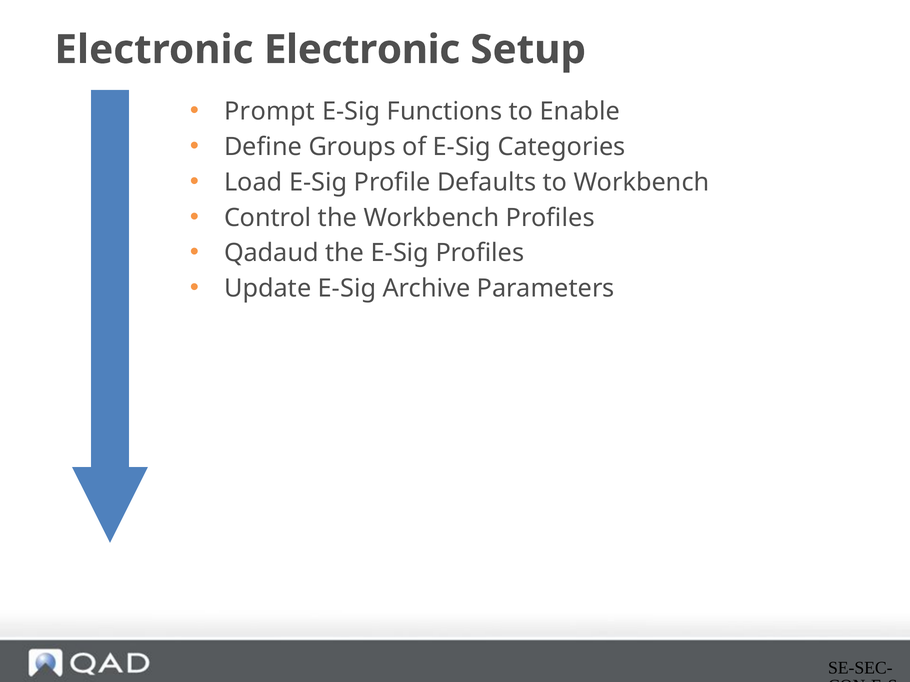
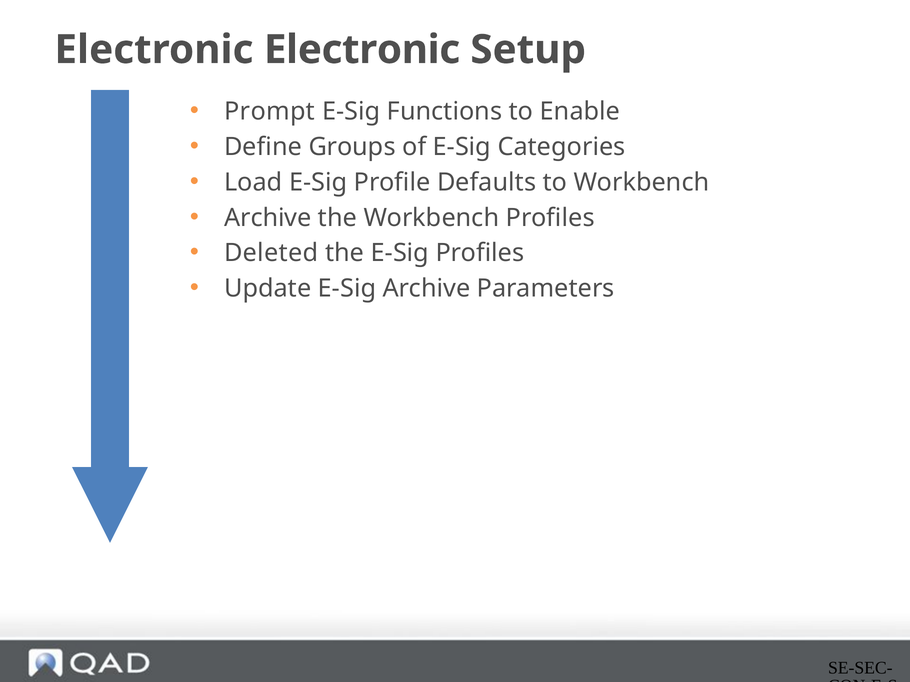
Control: Control -> Archive (268, 218)
Qadaud: Qadaud -> Deleted (271, 253)
